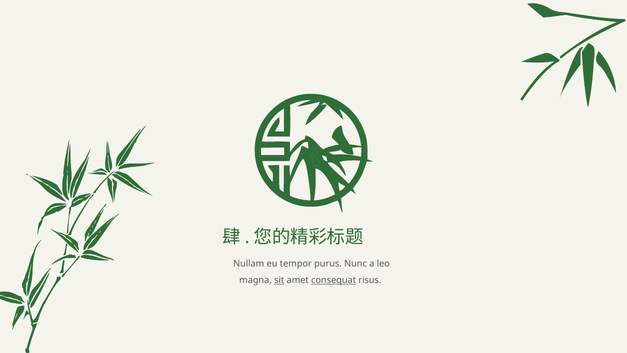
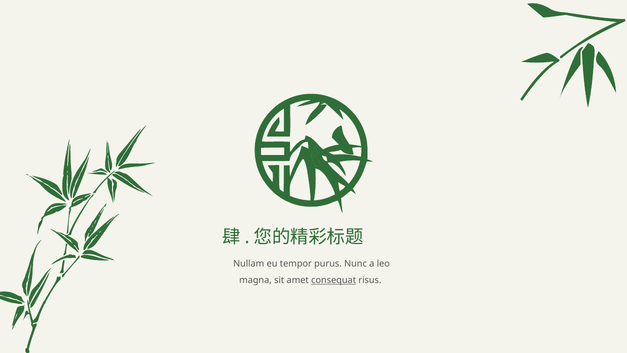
sit underline: present -> none (279, 280)
